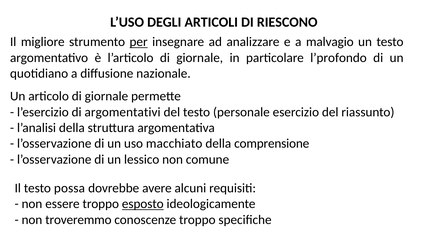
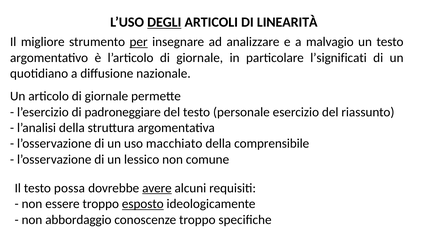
DEGLI underline: none -> present (164, 22)
RIESCONO: RIESCONO -> LINEARITÀ (287, 22)
l’profondo: l’profondo -> l’significati (339, 58)
argomentativi: argomentativi -> padroneggiare (123, 112)
comprensione: comprensione -> comprensibile (272, 144)
avere underline: none -> present (157, 188)
troveremmo: troveremmo -> abbordaggio (78, 220)
